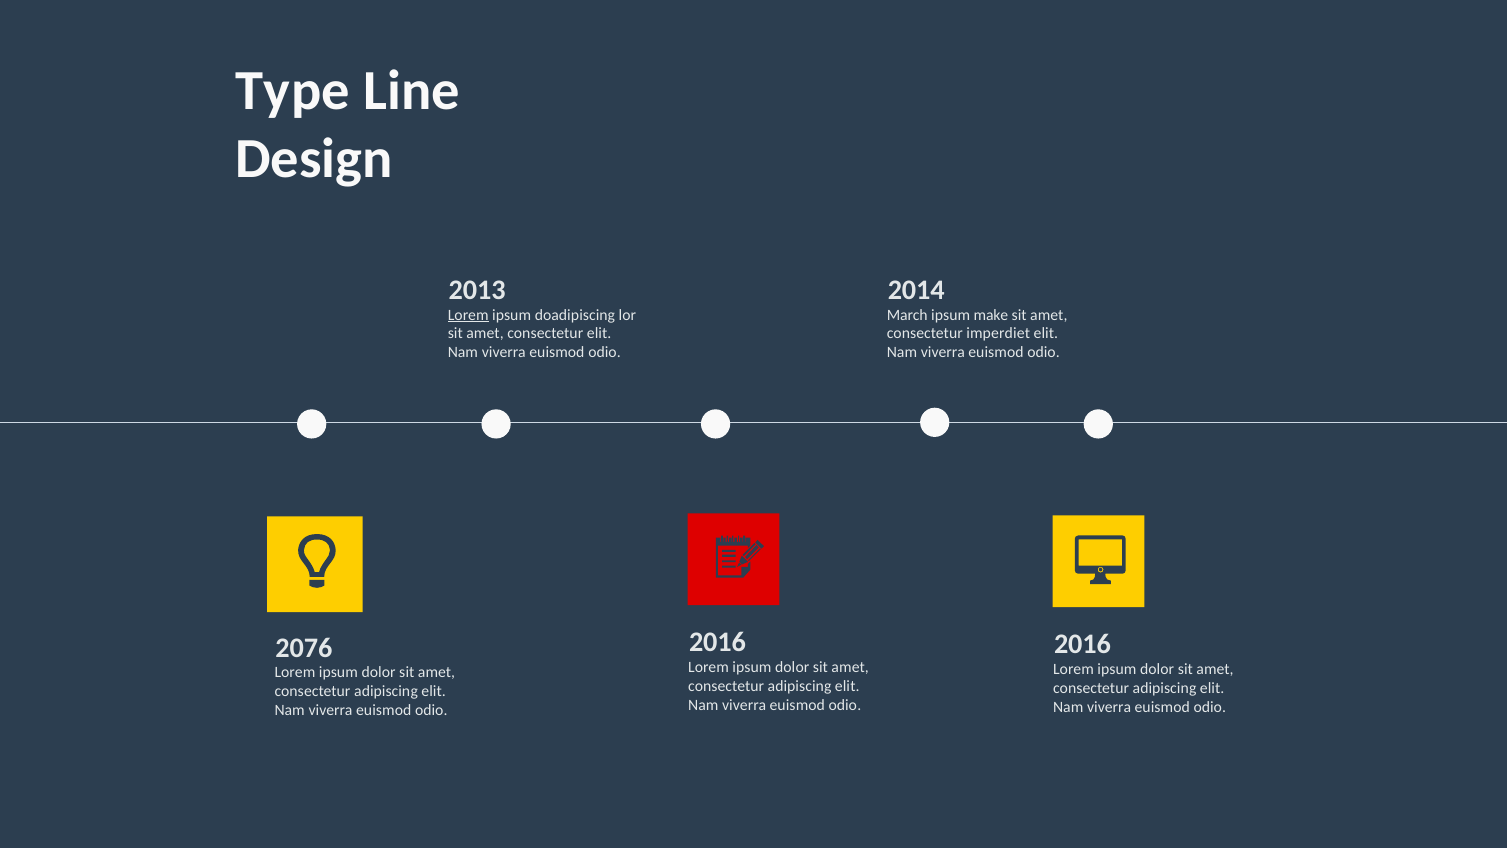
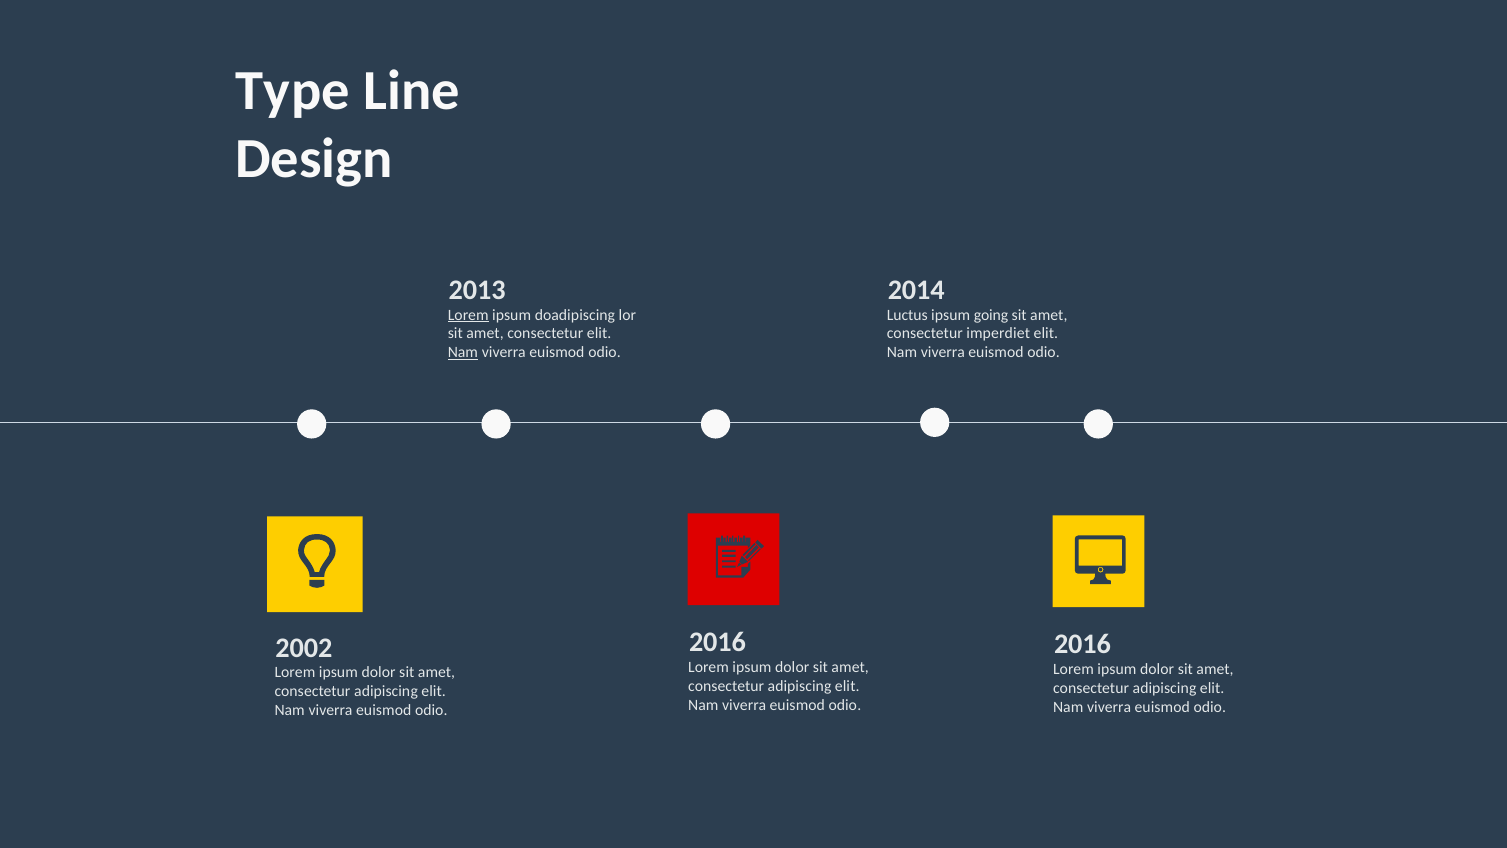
March: March -> Luctus (907, 315)
make: make -> going (991, 315)
Nam underline: none -> present (463, 352)
2076: 2076 -> 2002 (304, 648)
